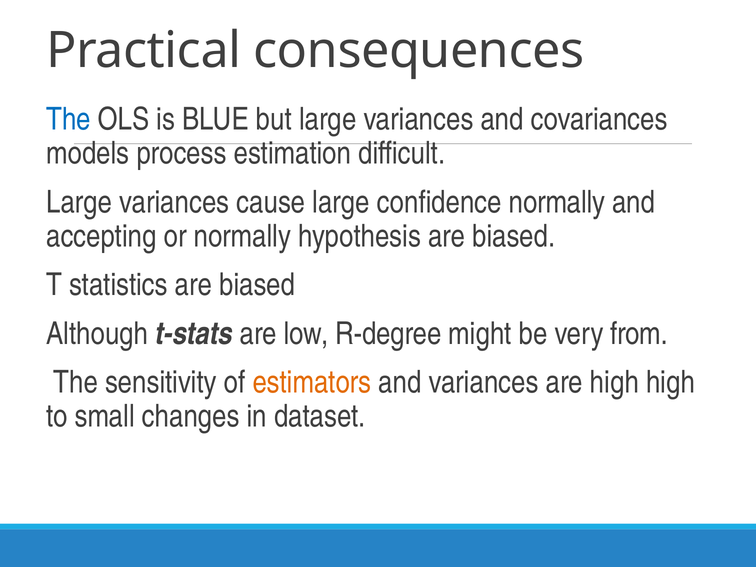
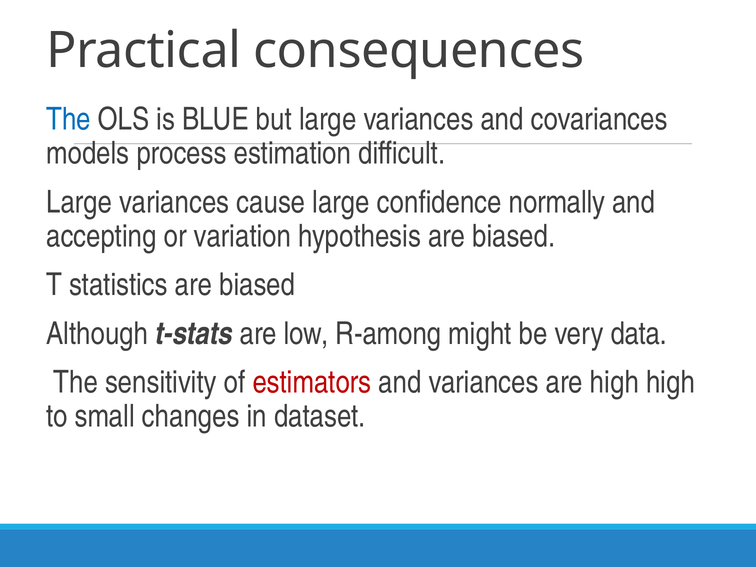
or normally: normally -> variation (242, 236)
R-degree: R-degree -> R-among (388, 334)
from: from -> data (639, 334)
estimators colour: orange -> red (312, 382)
